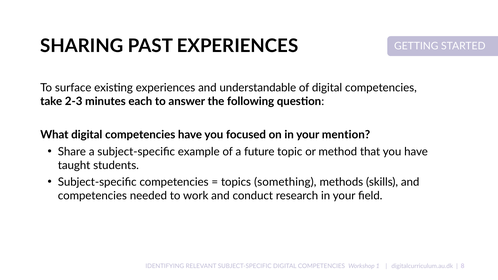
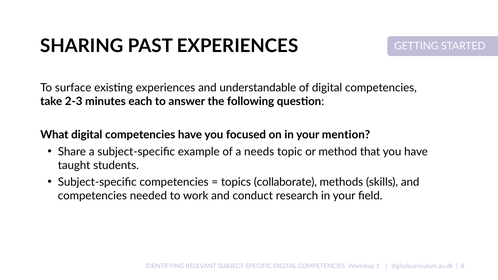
future: future -> needs (259, 152)
something: something -> collaborate (285, 182)
